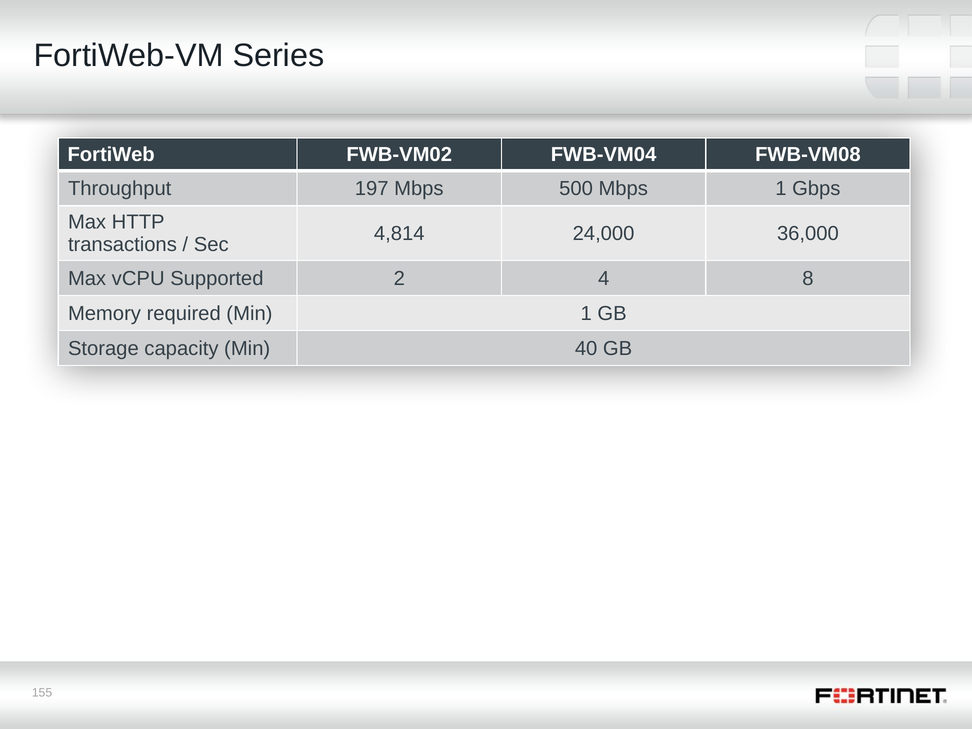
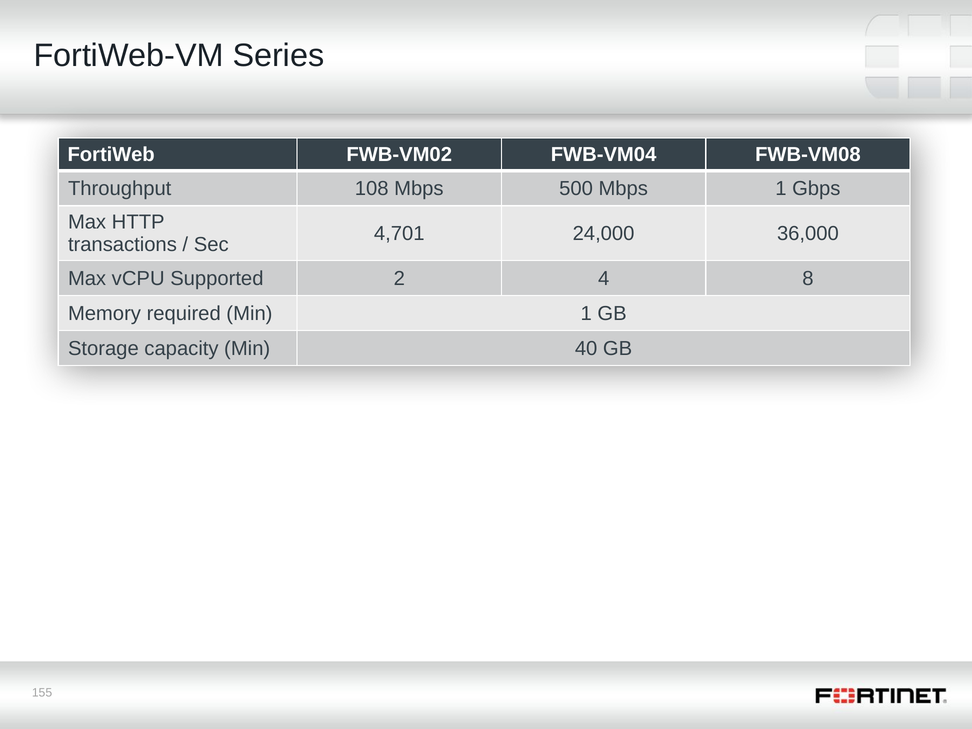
197: 197 -> 108 (372, 189)
4,814: 4,814 -> 4,701 (399, 233)
